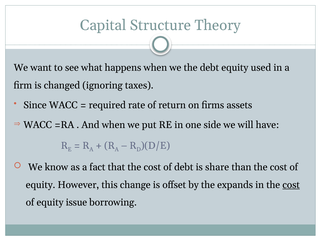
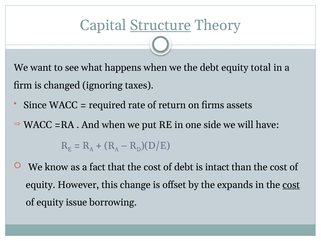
Structure underline: none -> present (160, 25)
used: used -> total (261, 68)
share: share -> intact (217, 167)
